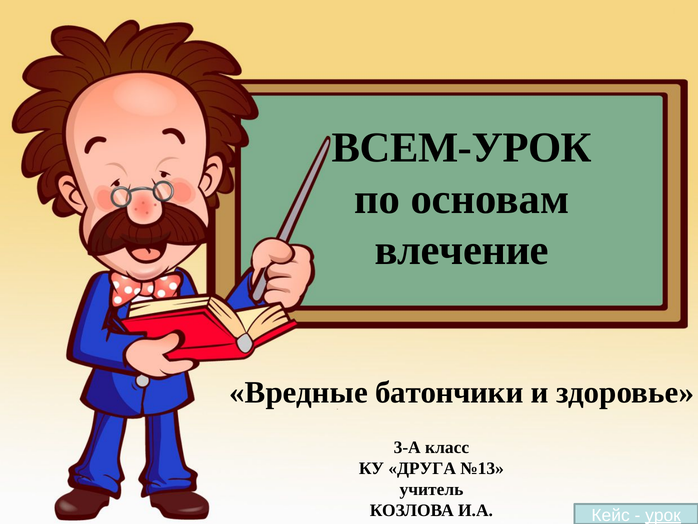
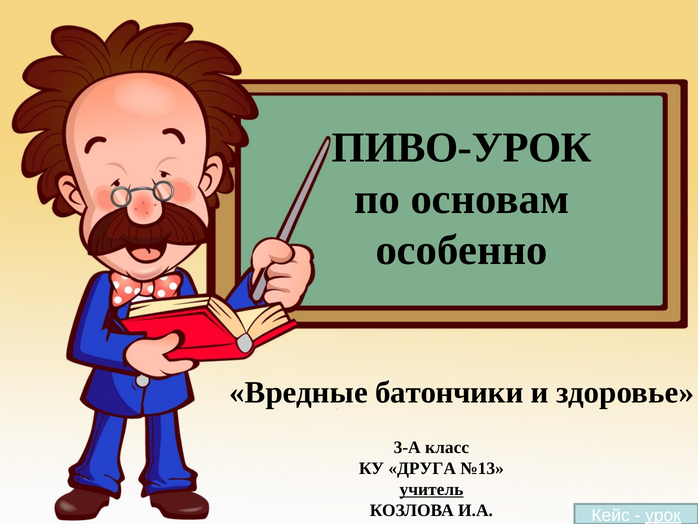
ВСЕМ-УРОК: ВСЕМ-УРОК -> ПИВО-УРОК (462, 148)
влечение: влечение -> особенно (462, 250)
учитель underline: none -> present (431, 489)
